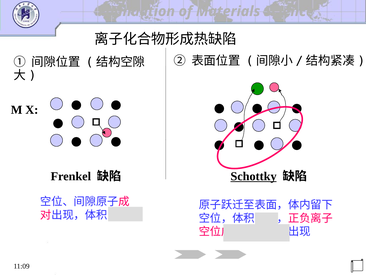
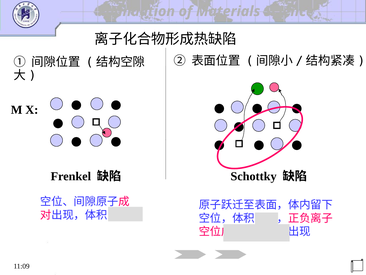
Schottky underline: present -> none (254, 176)
